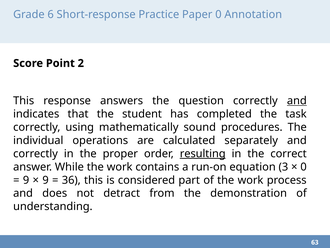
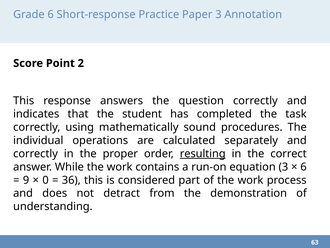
Paper 0: 0 -> 3 (218, 15)
and underline: present -> none (297, 101)
0: 0 -> 6 (304, 167)
9: 9 -> 0 (46, 180)
